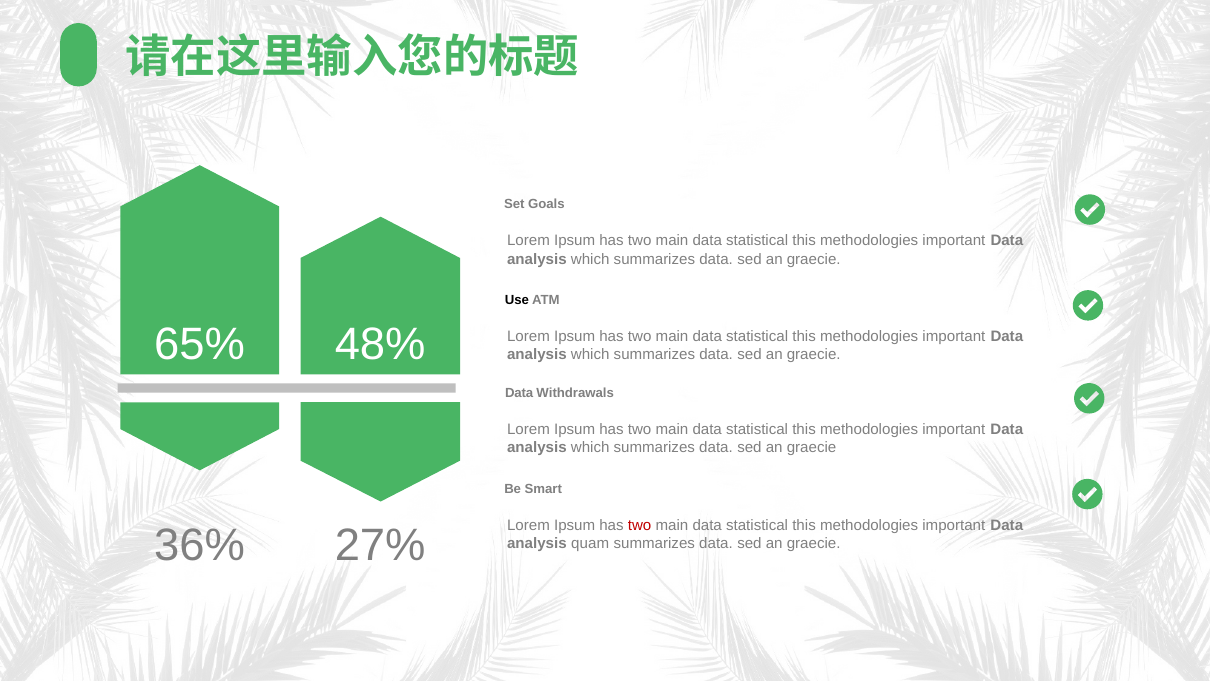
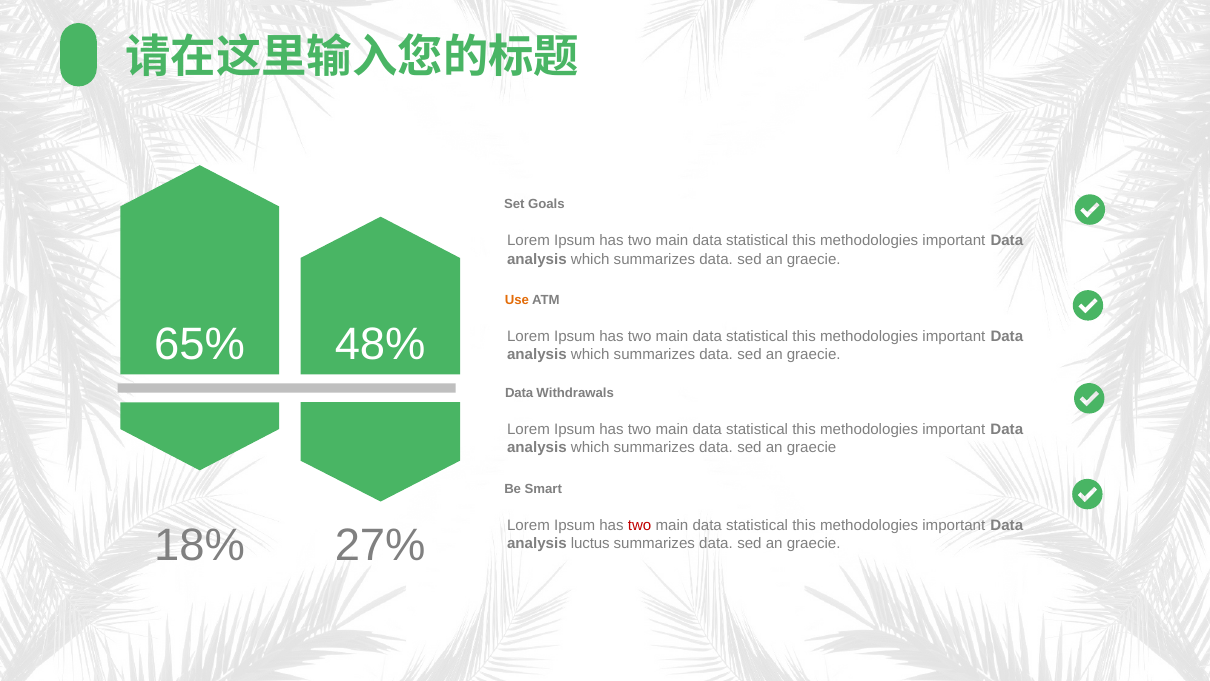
Use colour: black -> orange (517, 300)
36%: 36% -> 18% (200, 546)
quam: quam -> luctus (590, 543)
